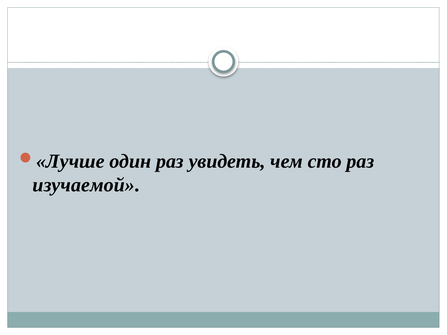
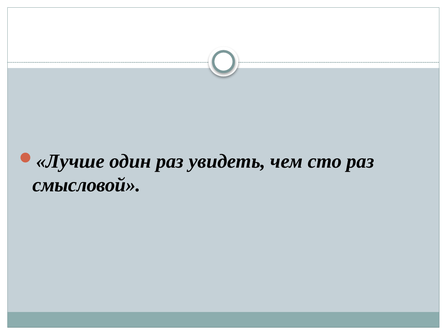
изучаемой: изучаемой -> смысловой (86, 185)
